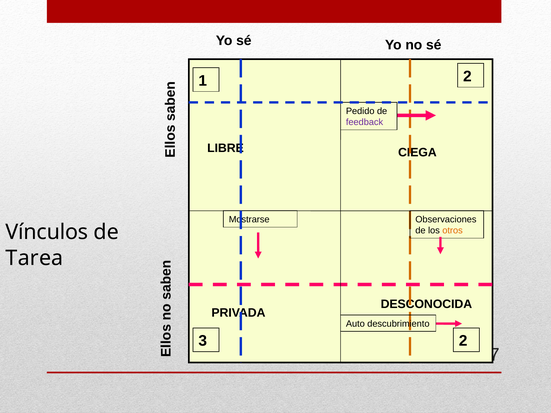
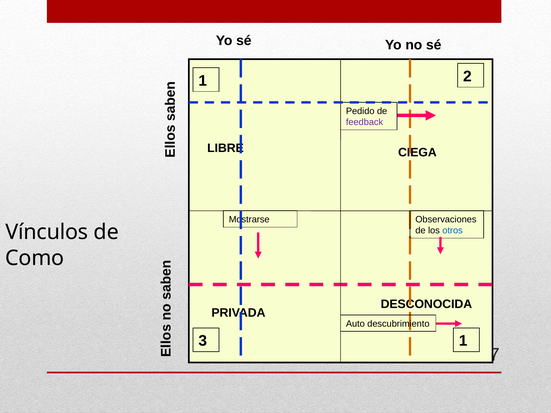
otros colour: orange -> blue (453, 231)
Tarea: Tarea -> Como (35, 258)
3 2: 2 -> 1 (463, 341)
